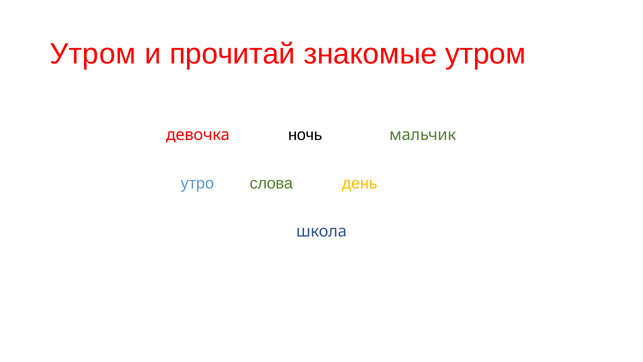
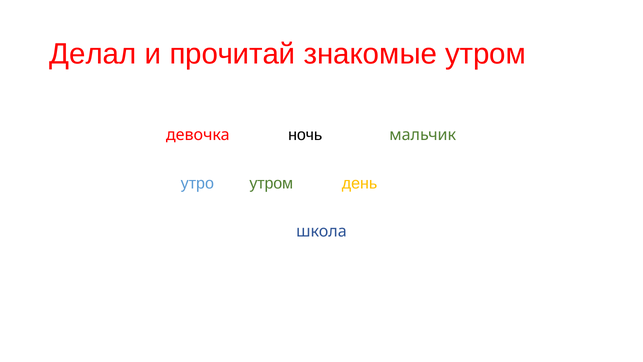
Утром: Утром -> Делал (93, 54)
утро слова: слова -> утром (271, 183)
